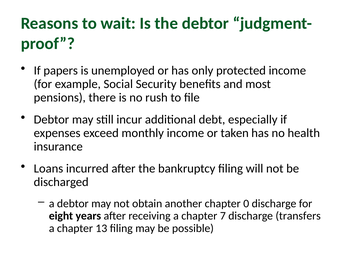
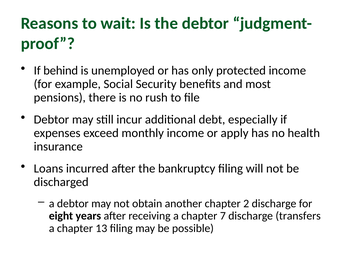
papers: papers -> behind (61, 71)
taken: taken -> apply (235, 133)
0: 0 -> 2 (246, 204)
